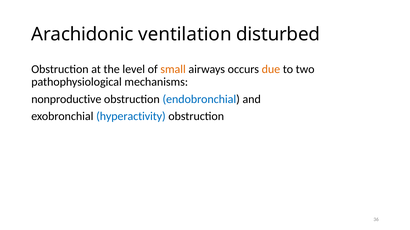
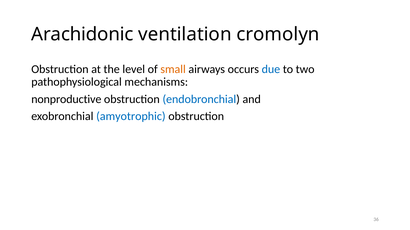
disturbed: disturbed -> cromolyn (278, 34)
due colour: orange -> blue (271, 69)
hyperactivity: hyperactivity -> amyotrophic (131, 117)
